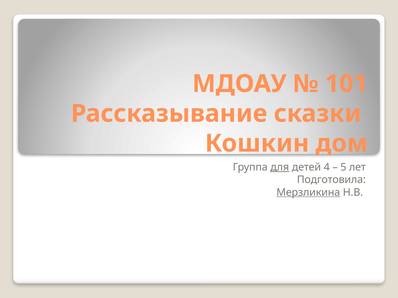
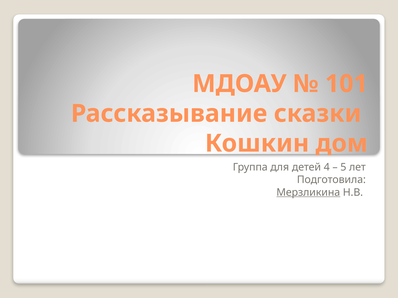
для underline: present -> none (280, 167)
